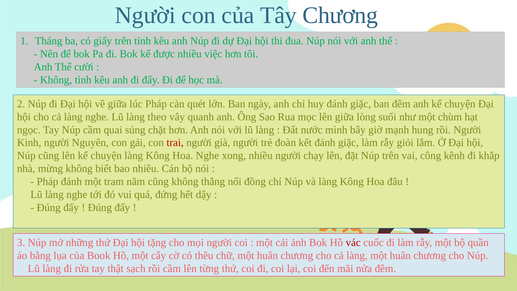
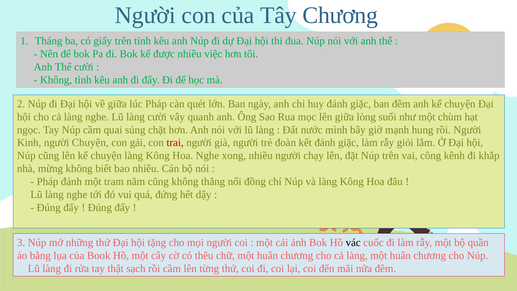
làng theo: theo -> cười (157, 117)
người Nguyên: Nguyên -> Chuyện (90, 143)
vác colour: red -> black (353, 243)
